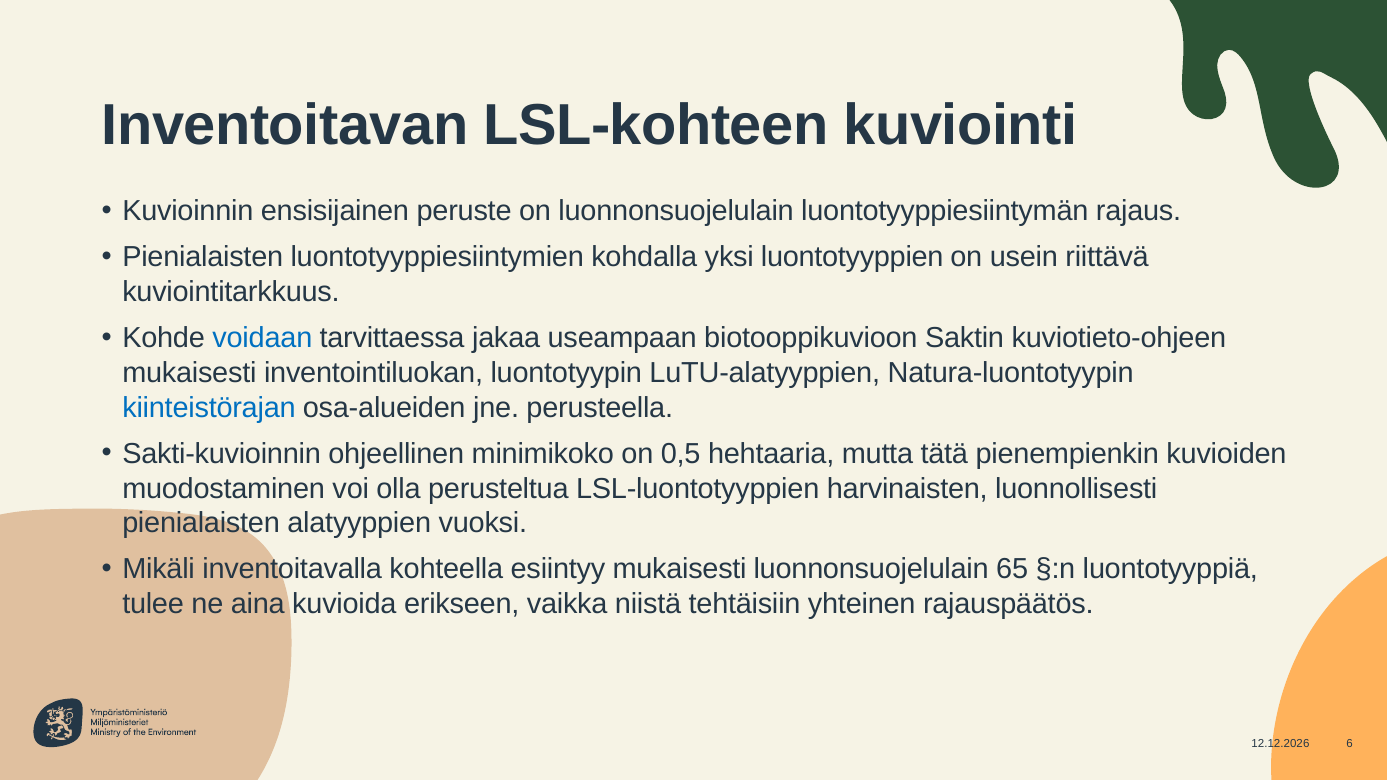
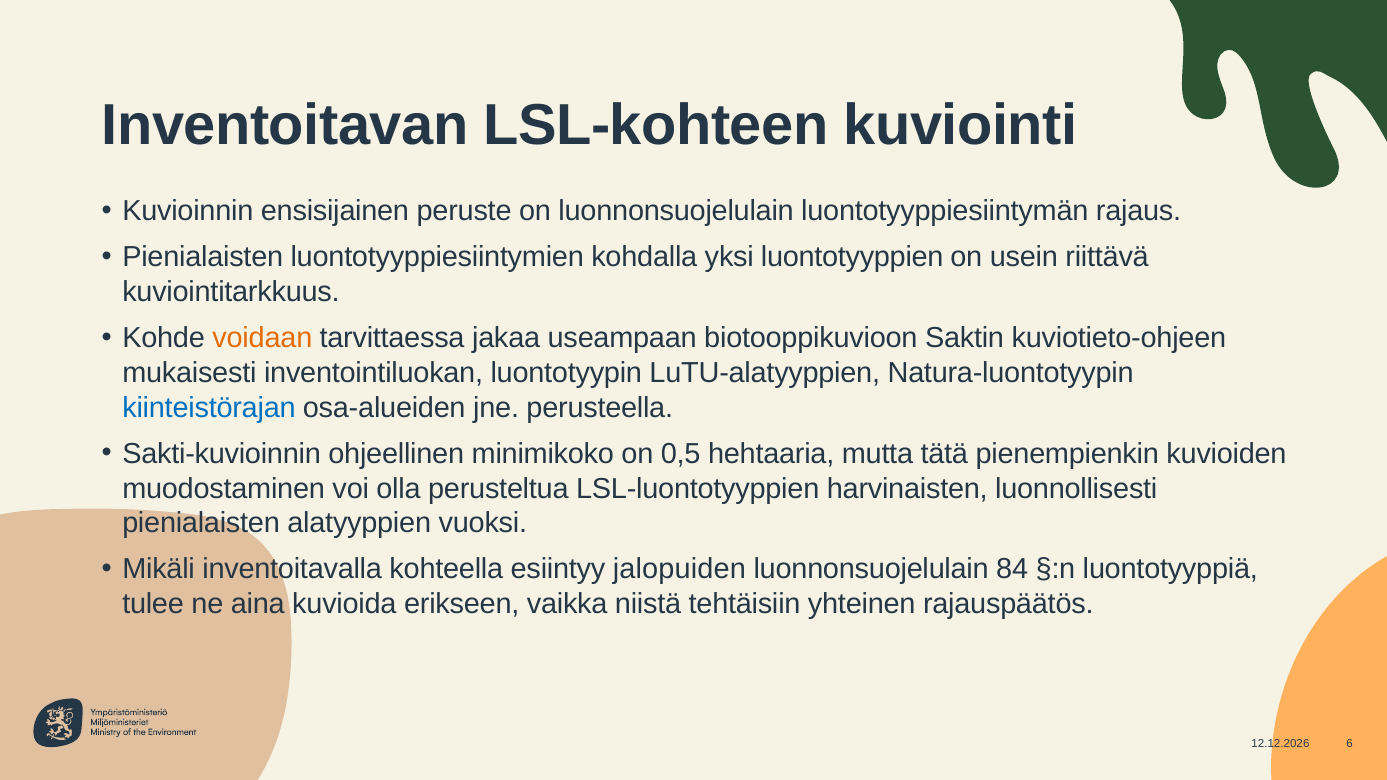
voidaan colour: blue -> orange (262, 338)
esiintyy mukaisesti: mukaisesti -> jalopuiden (679, 570)
65: 65 -> 84 (1012, 570)
